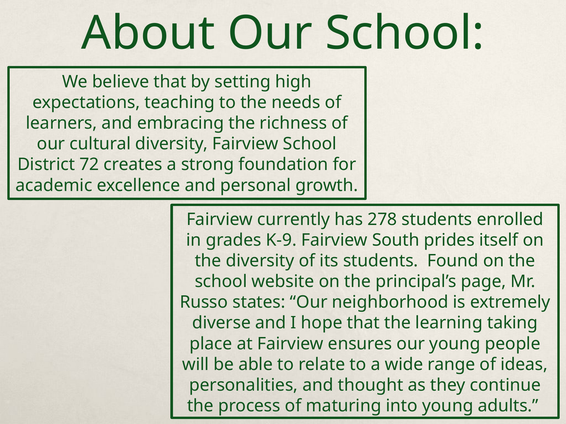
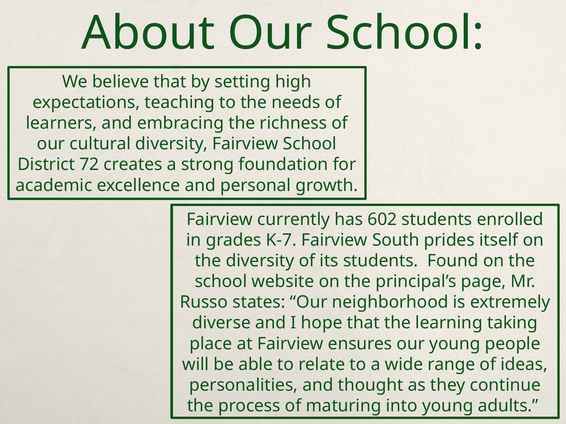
278: 278 -> 602 (382, 220)
K-9: K-9 -> K-7 (281, 240)
